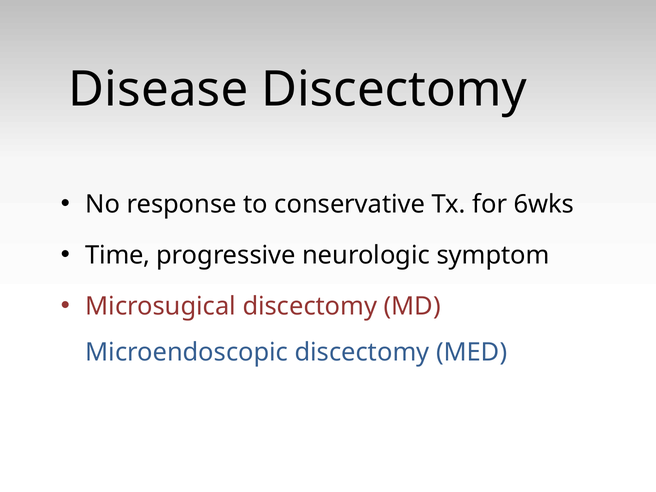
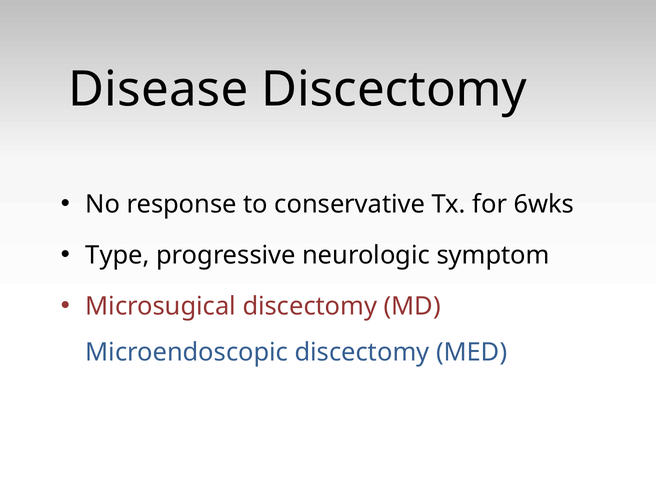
Time: Time -> Type (118, 255)
